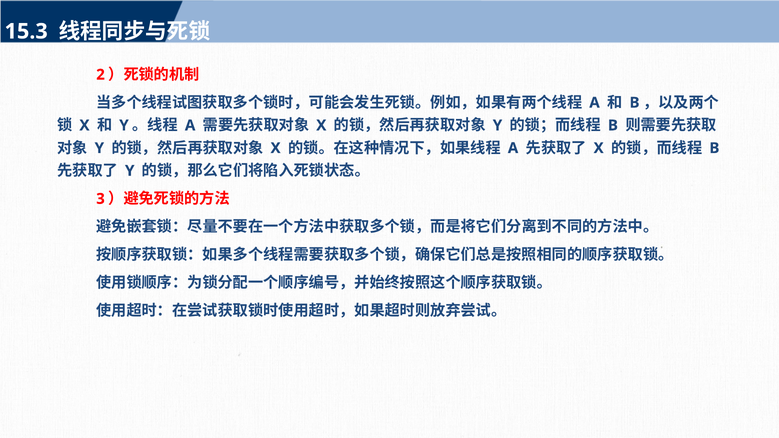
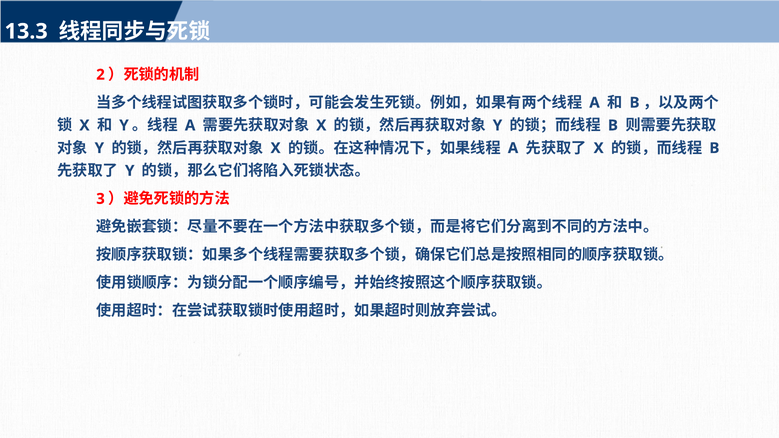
15.3: 15.3 -> 13.3 (26, 31)
